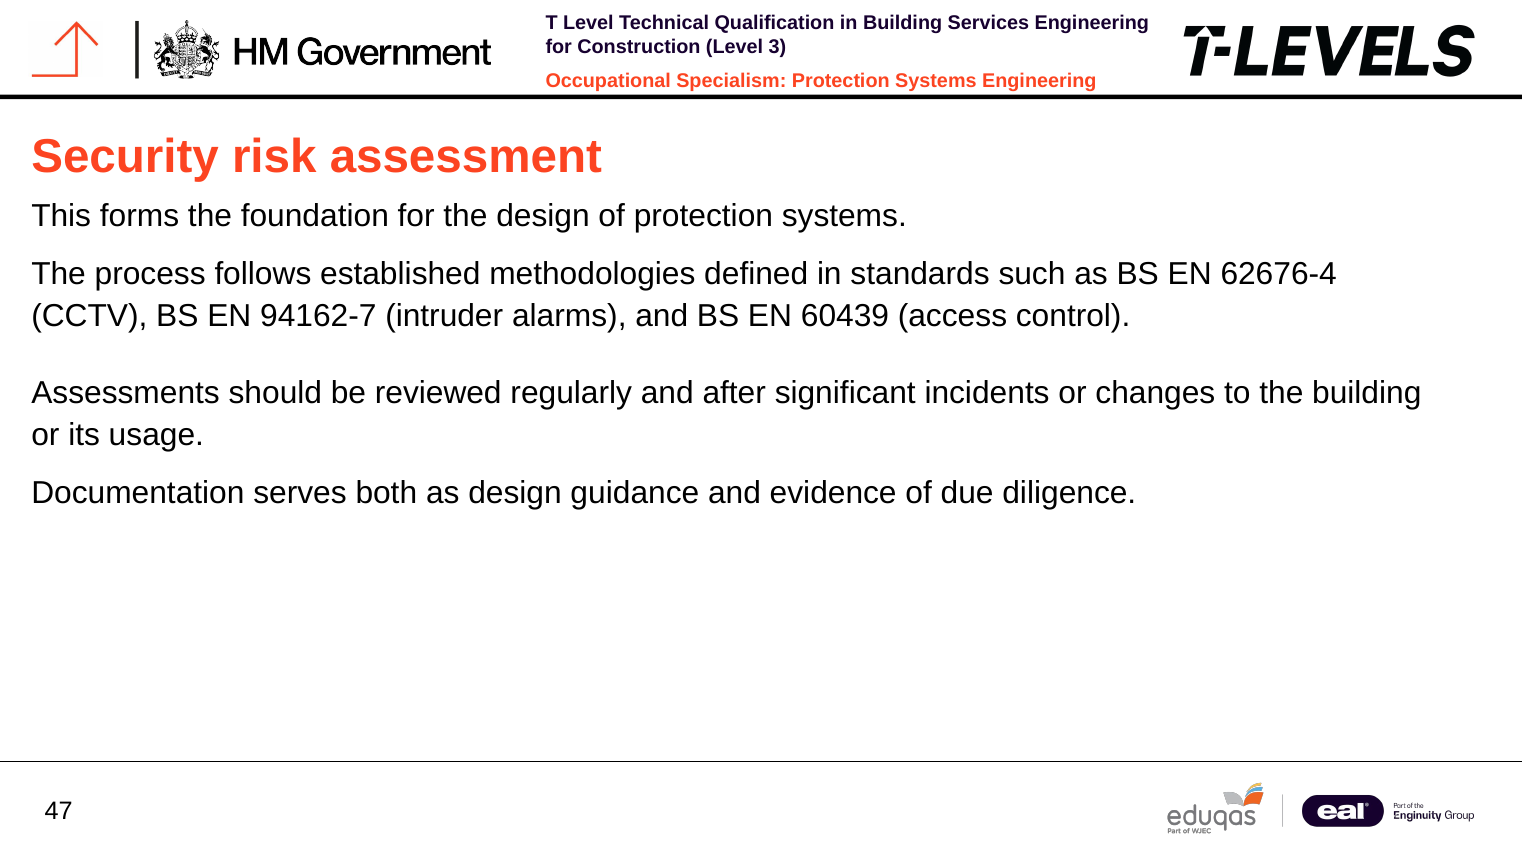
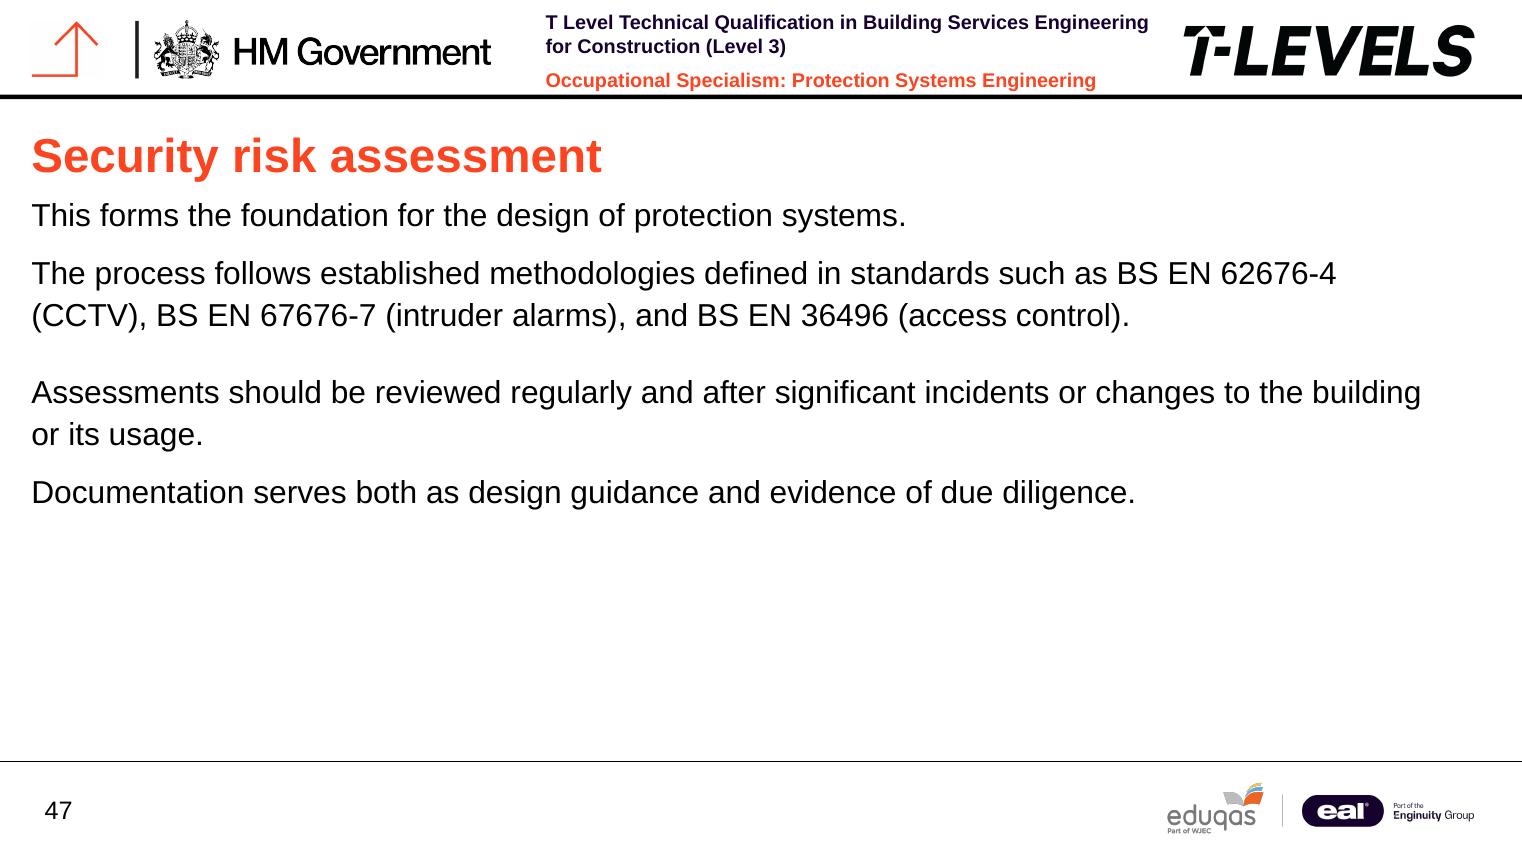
94162-7: 94162-7 -> 67676-7 (318, 316)
60439: 60439 -> 36496 (845, 316)
